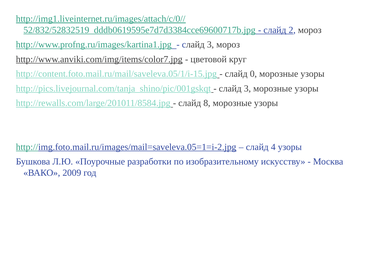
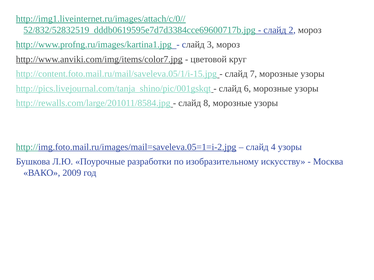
0: 0 -> 7 (253, 74)
3: 3 -> 6 (247, 89)
